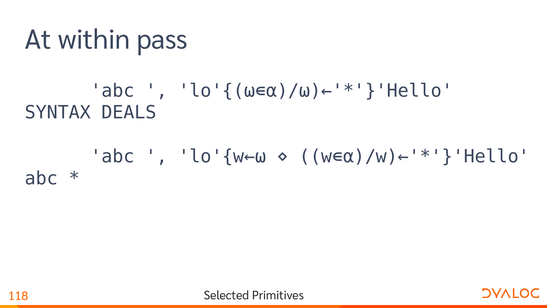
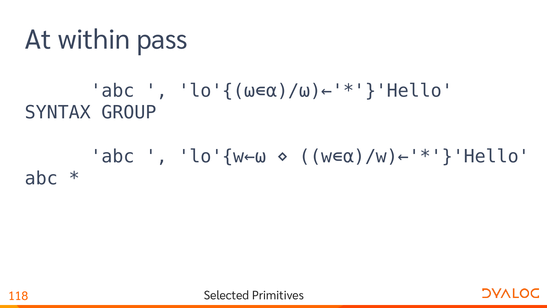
DEALS: DEALS -> GROUP (129, 113)
